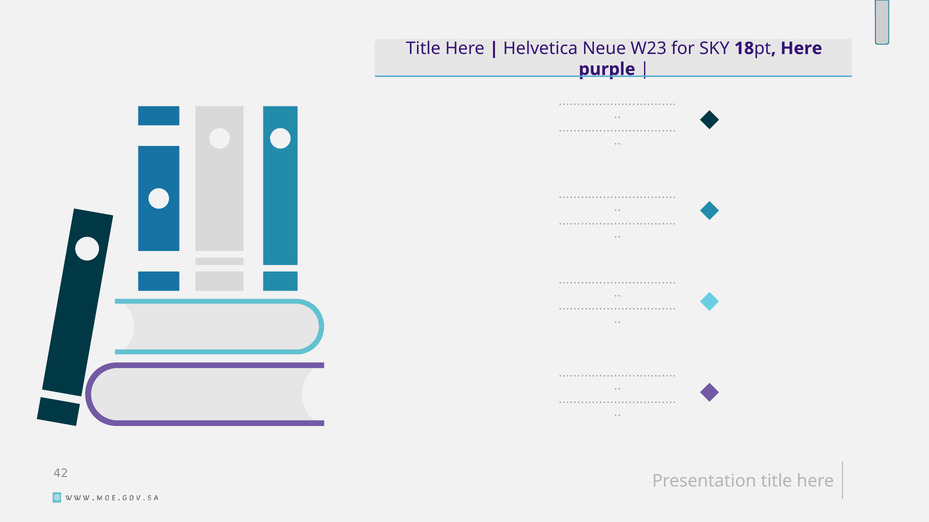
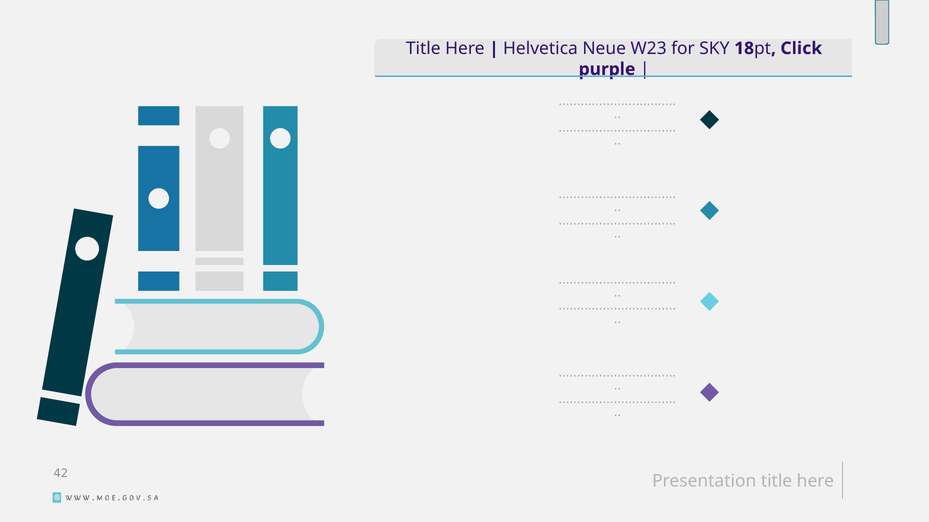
Here: Here -> Click (801, 48)
